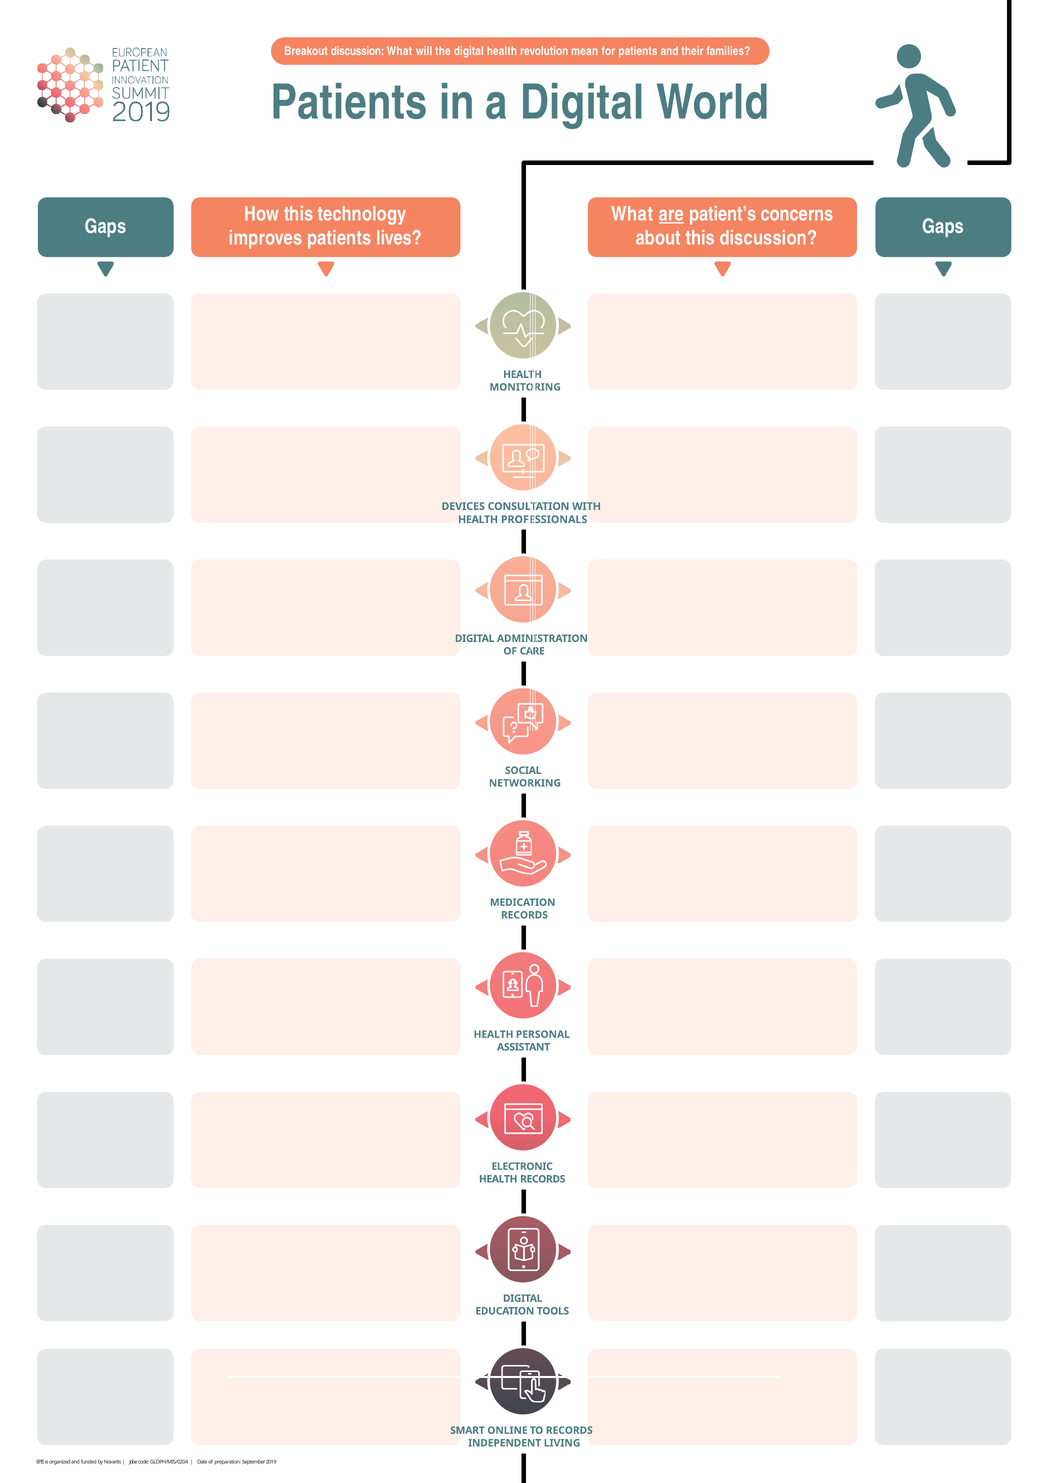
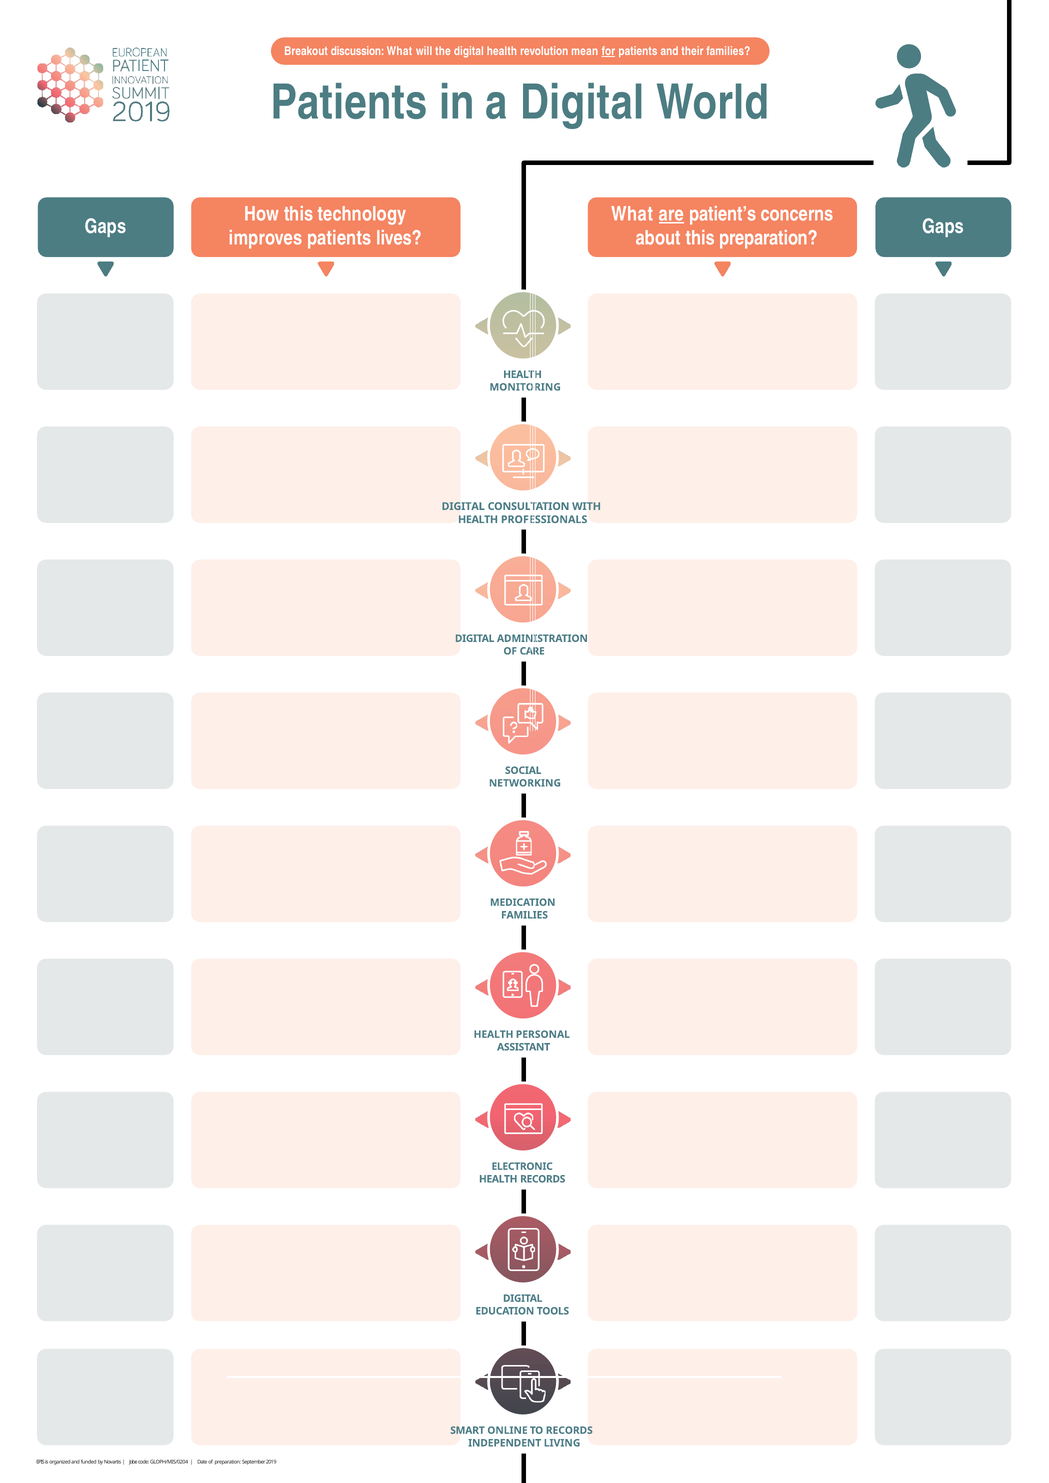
for underline: none -> present (608, 51)
this discussion: discussion -> preparation (769, 238)
DEVICES: DEVICES -> DIGITAL (463, 506)
RECORDS: RECORDS -> FAMILIES (524, 915)
